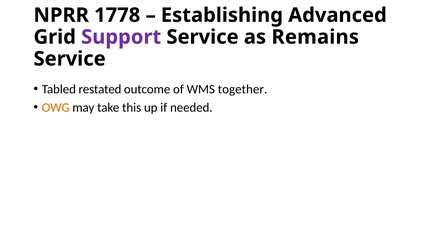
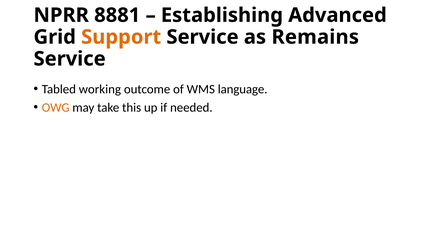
1778: 1778 -> 8881 (117, 15)
Support colour: purple -> orange (121, 37)
restated: restated -> working (100, 89)
together: together -> language (243, 89)
